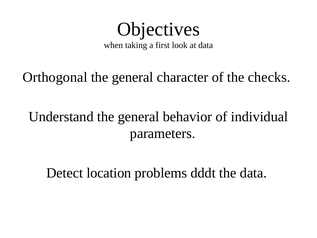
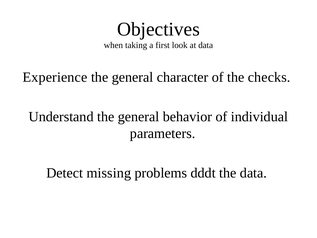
Orthogonal: Orthogonal -> Experience (55, 77)
location: location -> missing (109, 173)
